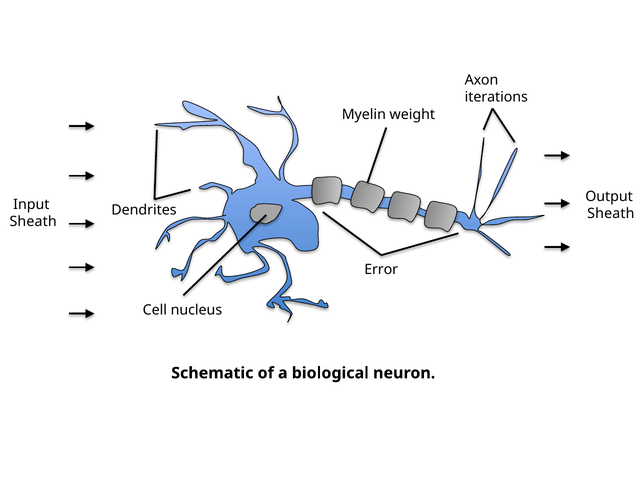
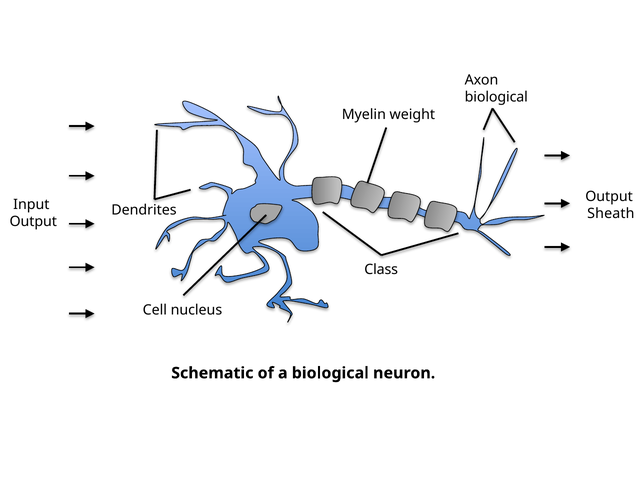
iterations: iterations -> biological (496, 97)
Sheath: Sheath -> Output (33, 222)
Error: Error -> Class (381, 269)
